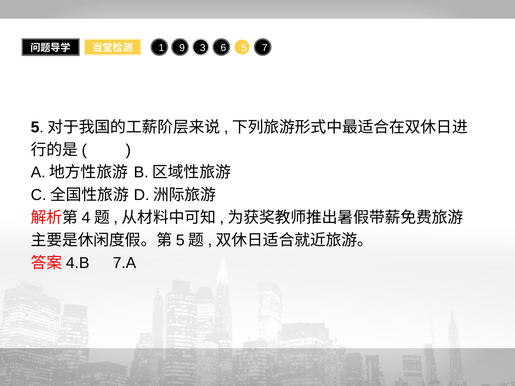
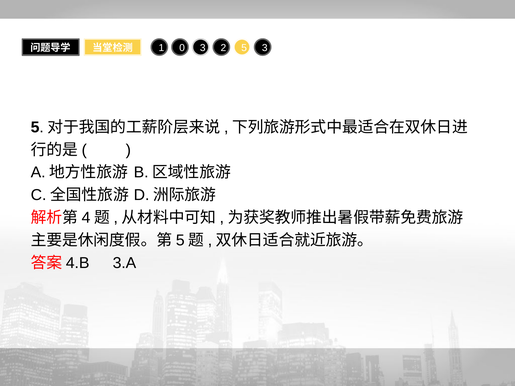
9: 9 -> 0 (182, 48)
6: 6 -> 2 (223, 48)
5 7: 7 -> 3 (265, 48)
7.A: 7.A -> 3.A (124, 263)
